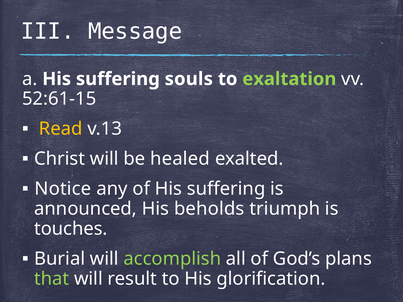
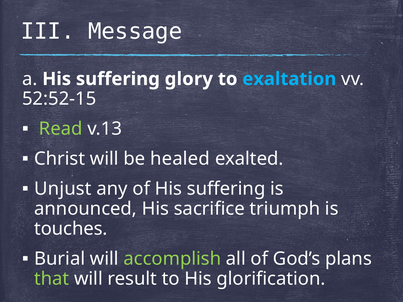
souls: souls -> glory (189, 79)
exaltation colour: light green -> light blue (289, 79)
52:61-15: 52:61-15 -> 52:52-15 (59, 99)
Read colour: yellow -> light green (61, 129)
Notice: Notice -> Unjust (63, 189)
beholds: beholds -> sacrifice (209, 209)
